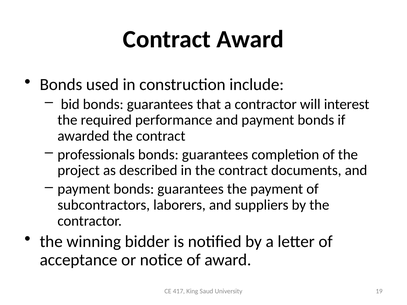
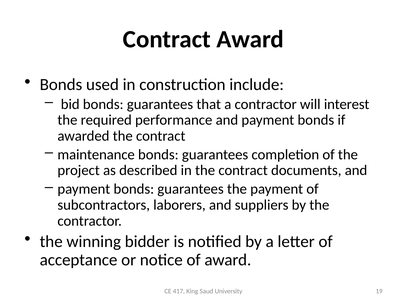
professionals: professionals -> maintenance (96, 155)
